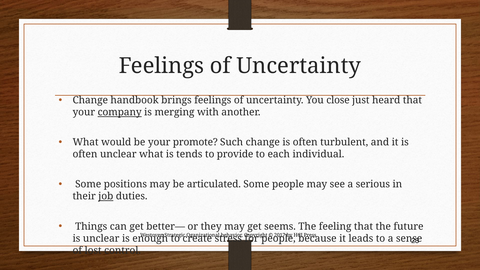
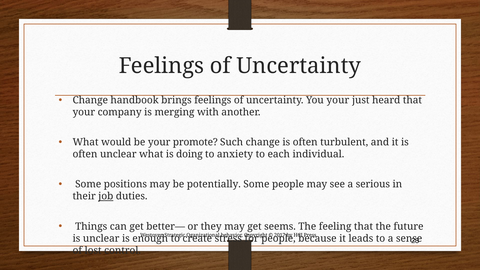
You close: close -> your (338, 100)
company underline: present -> none (120, 112)
tends: tends -> doing (189, 154)
provide: provide -> anxiety (235, 154)
articulated: articulated -> potentially (214, 184)
